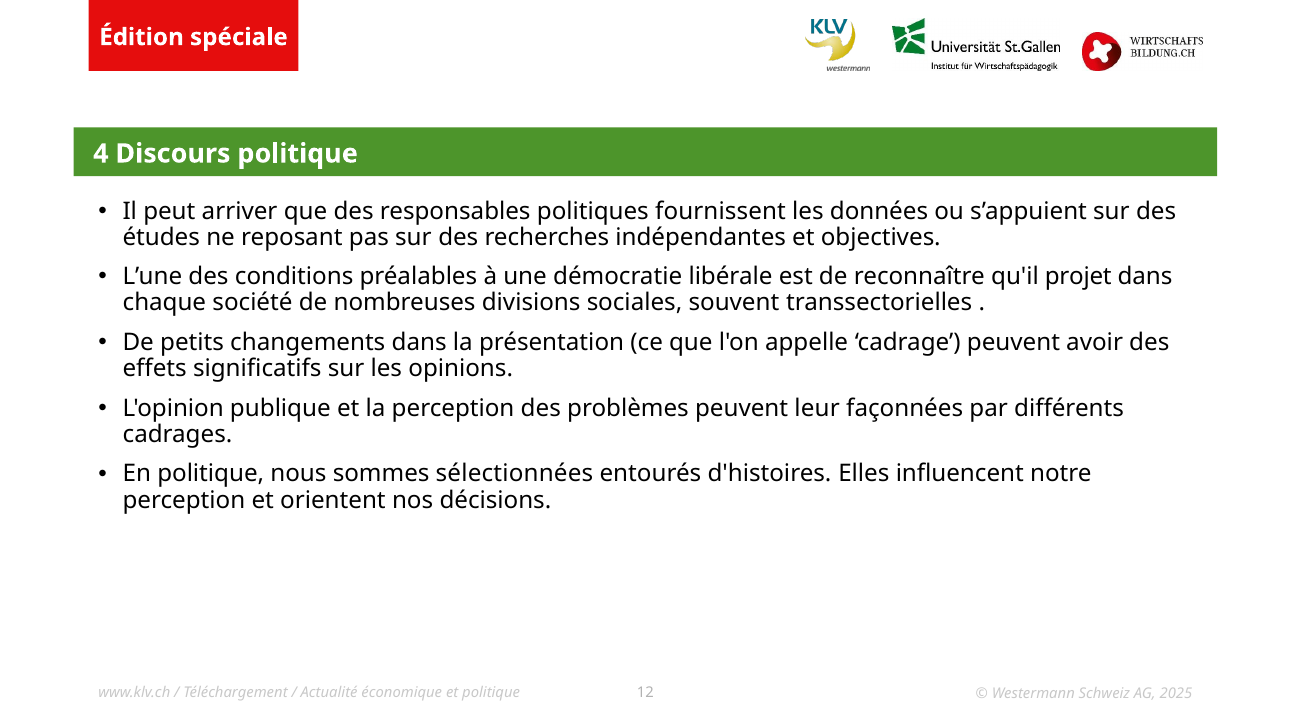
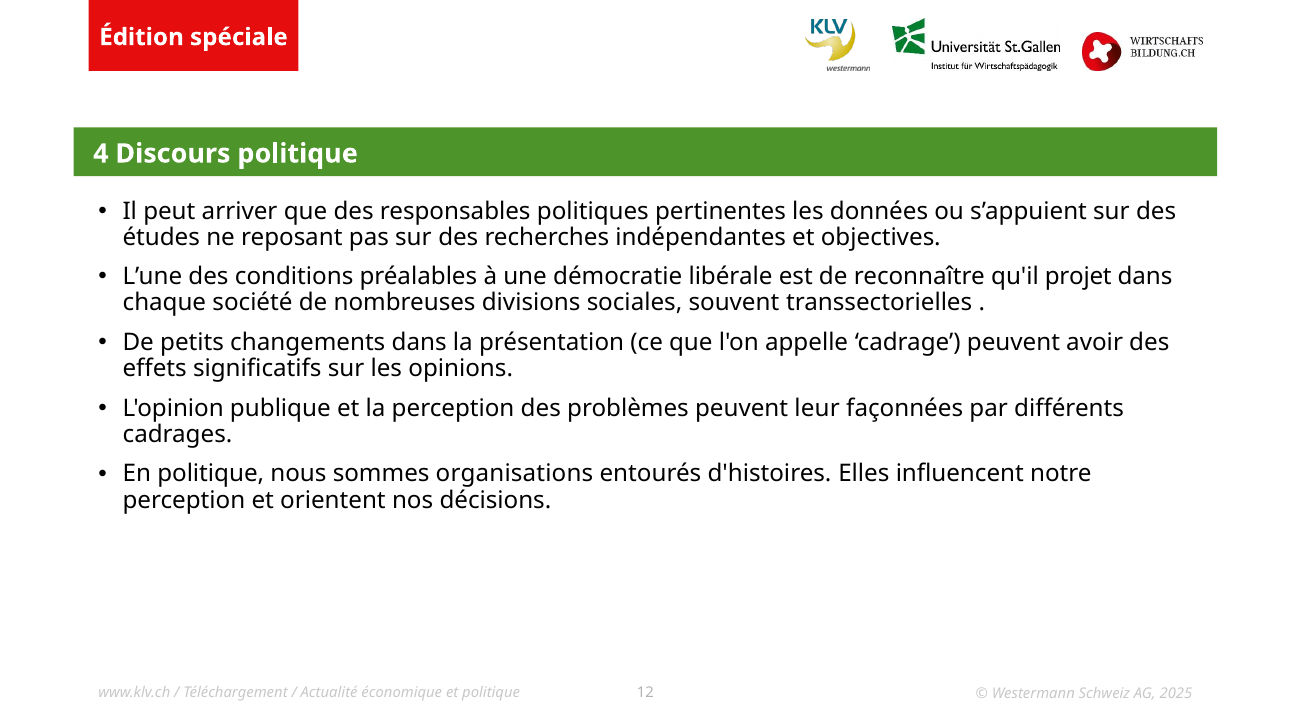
fournissent: fournissent -> pertinentes (721, 211)
sélectionnées: sélectionnées -> organisations (514, 474)
